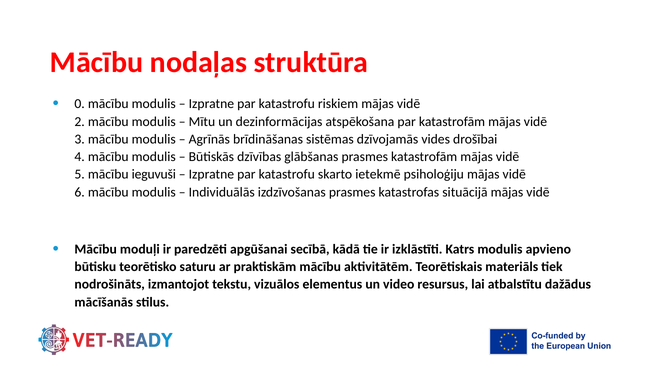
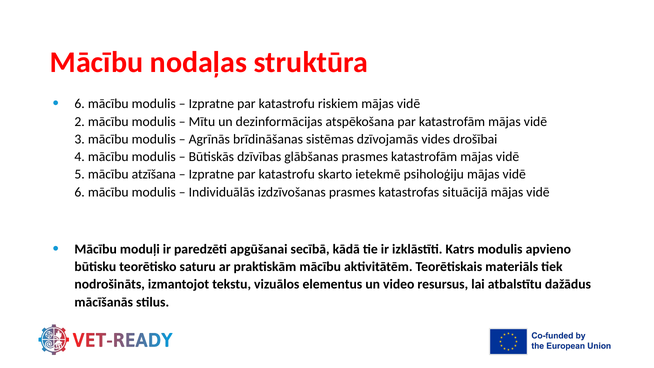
0: 0 -> 6 (80, 104)
ieguvuši: ieguvuši -> atzīšana (154, 174)
